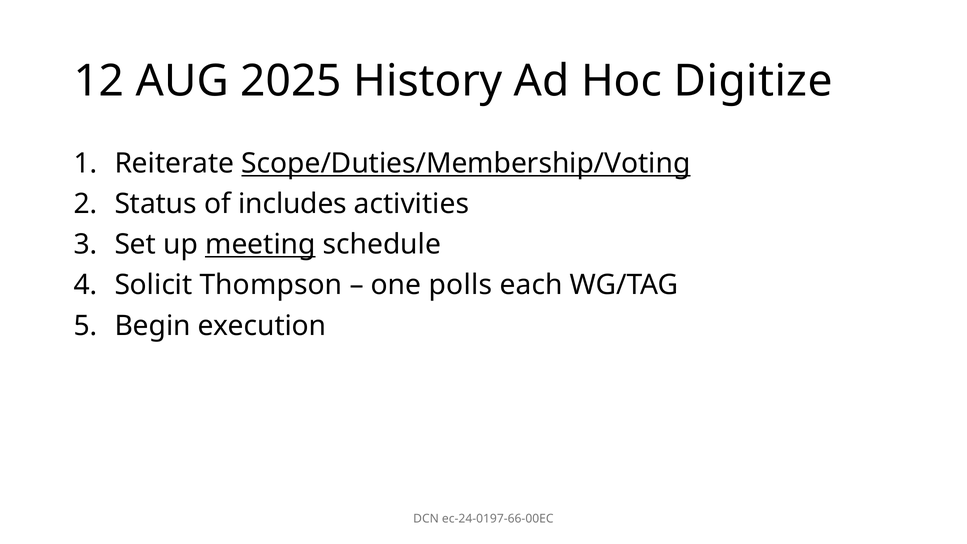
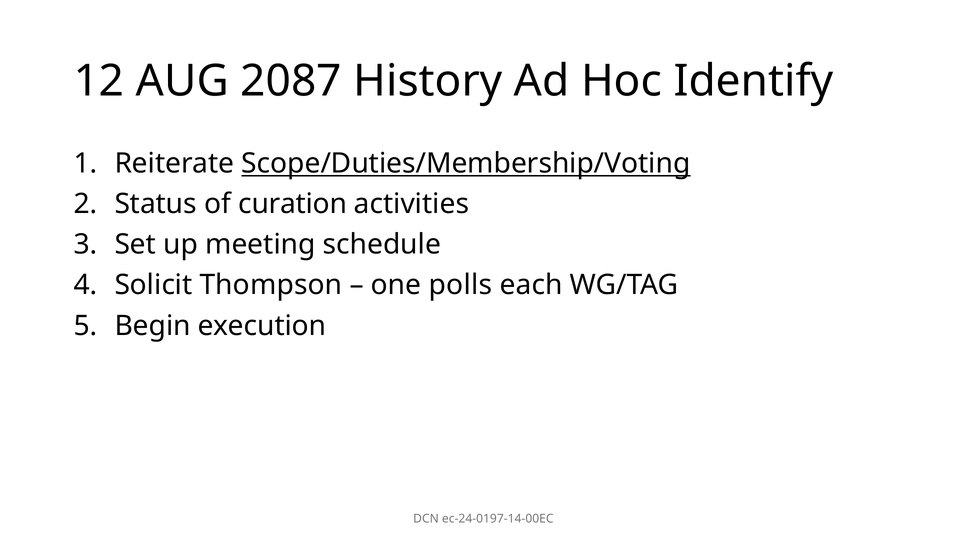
2025: 2025 -> 2087 (291, 81)
Digitize: Digitize -> Identify (754, 81)
includes: includes -> curation (293, 204)
meeting underline: present -> none (260, 245)
ec-24-0197-66-00EC: ec-24-0197-66-00EC -> ec-24-0197-14-00EC (498, 518)
